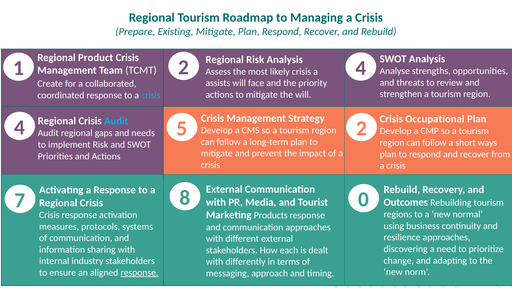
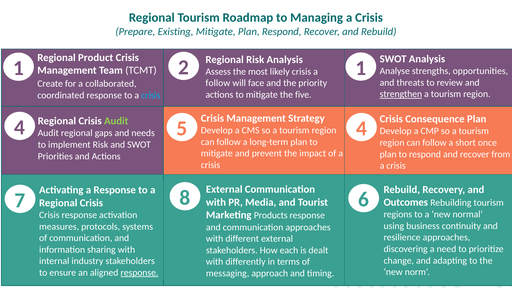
2 4: 4 -> 1 (361, 68)
assists: assists -> follow (218, 83)
strengthen underline: none -> present (401, 94)
the will: will -> five (303, 95)
Occupational: Occupational -> Consequence (435, 119)
Audit colour: light blue -> light green (116, 121)
5 2: 2 -> 4 (362, 129)
ways: ways -> once (487, 143)
0: 0 -> 6 (364, 200)
